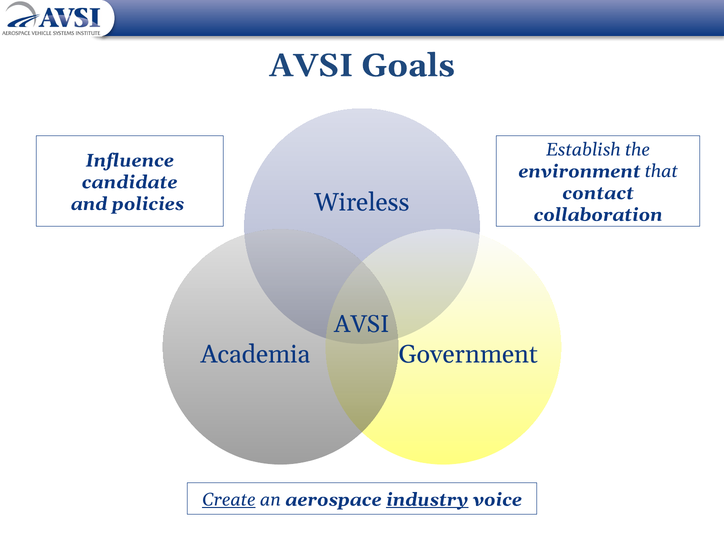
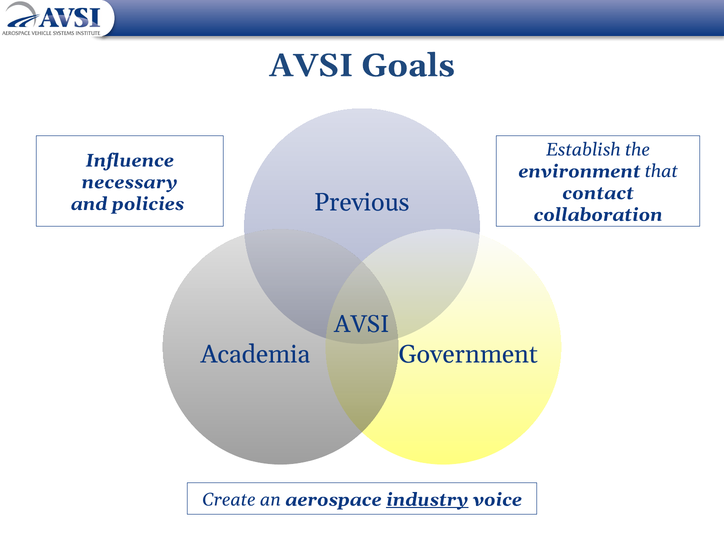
candidate: candidate -> necessary (130, 182)
Wireless: Wireless -> Previous (362, 203)
Create underline: present -> none (229, 500)
